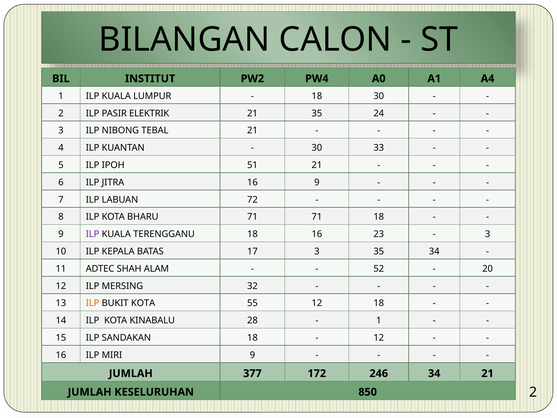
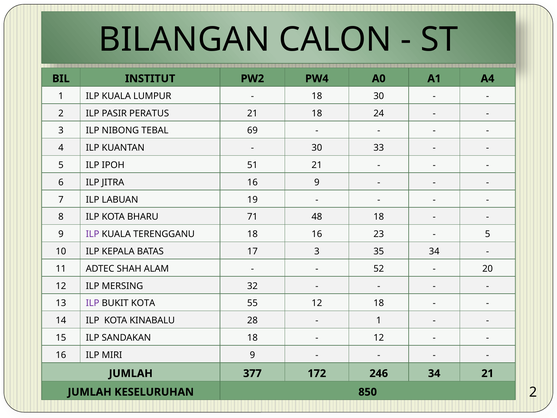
ELEKTRIK: ELEKTRIK -> PERATUS (149, 113)
21 35: 35 -> 18 (317, 113)
TEBAL 21: 21 -> 69 (252, 130)
72: 72 -> 19 (252, 200)
71 71: 71 -> 48 (317, 217)
3: 3 -> 5 (488, 234)
ILP colour: orange -> purple (93, 303)
